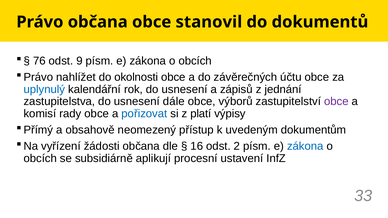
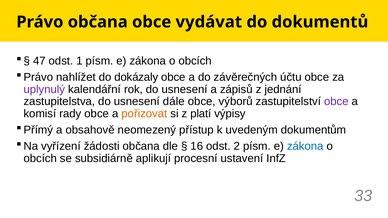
stanovil: stanovil -> vydávat (209, 22)
76: 76 -> 47 (39, 61)
9: 9 -> 1 (79, 61)
okolnosti: okolnosti -> dokázaly (136, 77)
uplynulý colour: blue -> purple (44, 89)
pořizovat colour: blue -> orange (144, 114)
